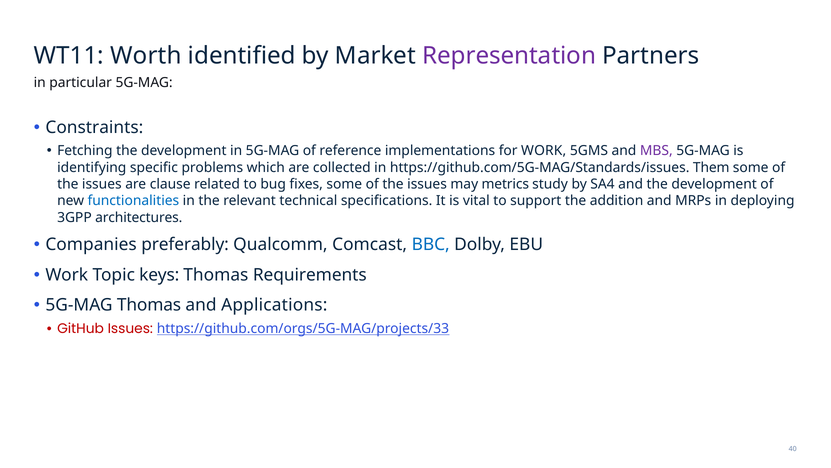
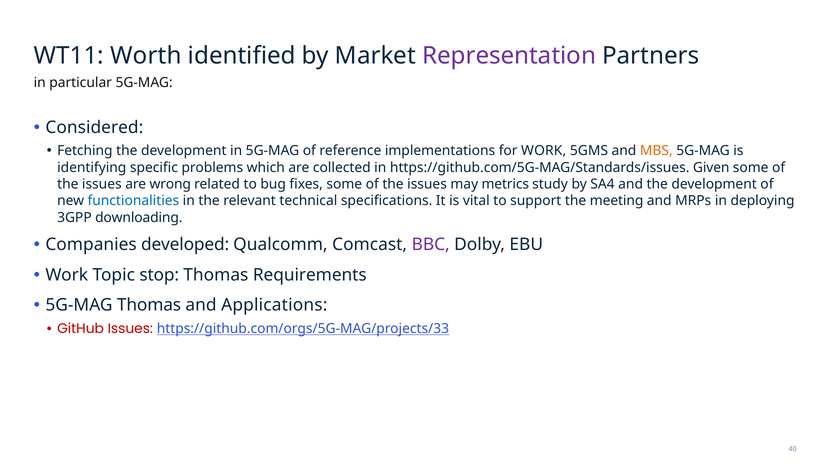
Constraints: Constraints -> Considered (94, 127)
MBS colour: purple -> orange (656, 151)
Them: Them -> Given (711, 167)
clause: clause -> wrong (170, 184)
addition: addition -> meeting (617, 201)
architectures: architectures -> downloading (139, 217)
preferably: preferably -> developed (185, 244)
BBC colour: blue -> purple (431, 244)
keys: keys -> stop (159, 274)
